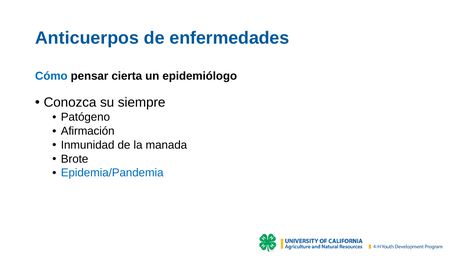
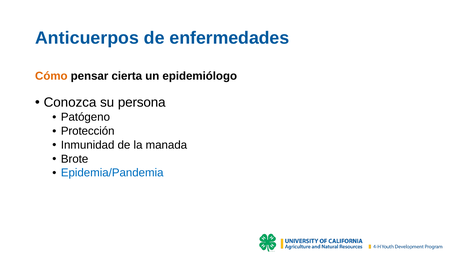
Cómo colour: blue -> orange (51, 76)
siempre: siempre -> persona (142, 102)
Afirmación: Afirmación -> Protección (88, 131)
